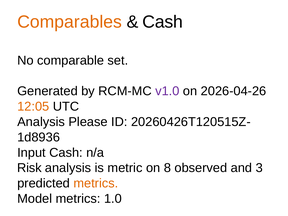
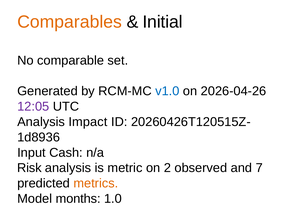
Cash: Cash -> Initial (163, 22)
v1.0 colour: purple -> blue (167, 91)
12:05 colour: orange -> purple (33, 106)
Please: Please -> Impact (88, 122)
8: 8 -> 2 (167, 168)
3: 3 -> 7 (259, 168)
Model metrics: metrics -> months (78, 199)
